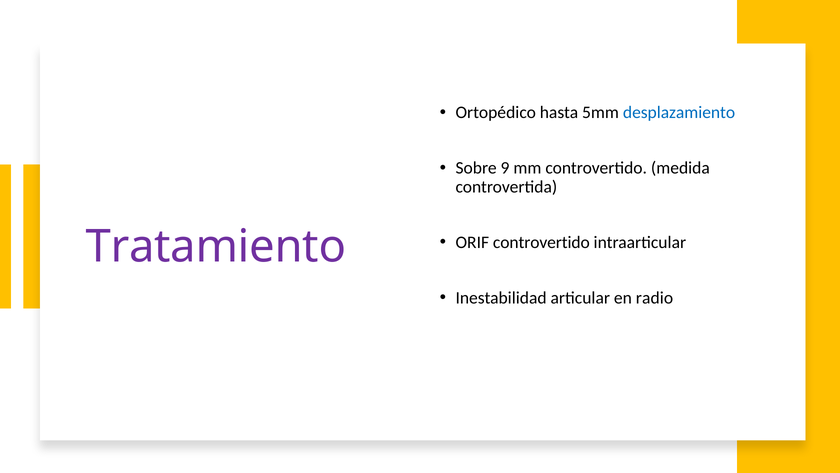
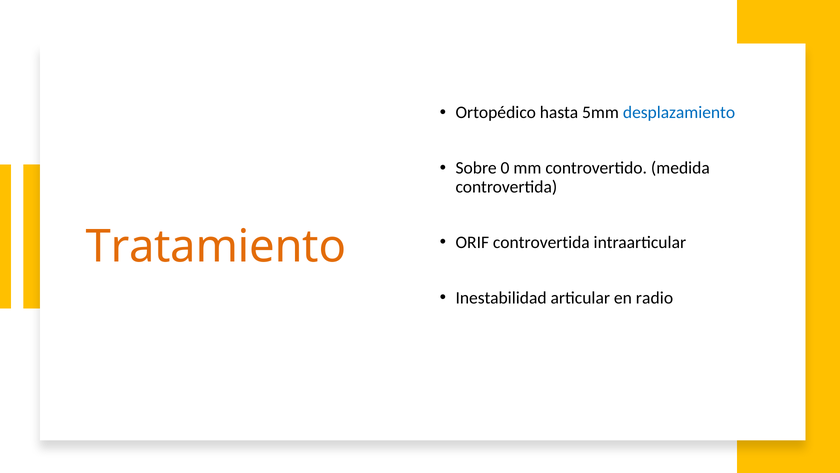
9: 9 -> 0 (505, 168)
ORIF controvertido: controvertido -> controvertida (541, 242)
Tratamiento colour: purple -> orange (216, 246)
